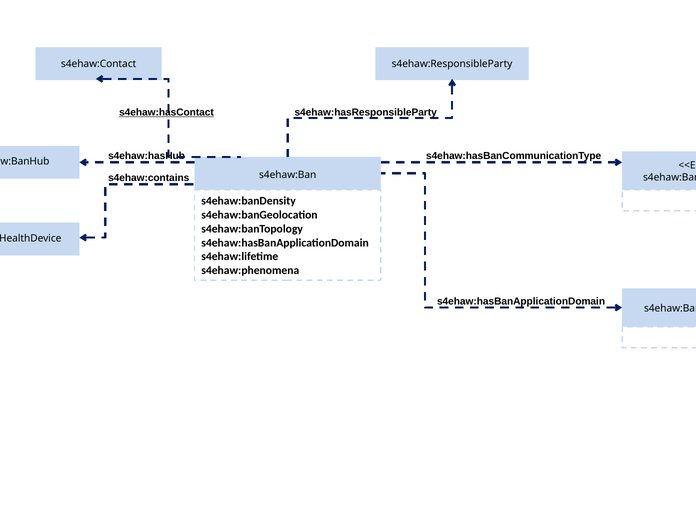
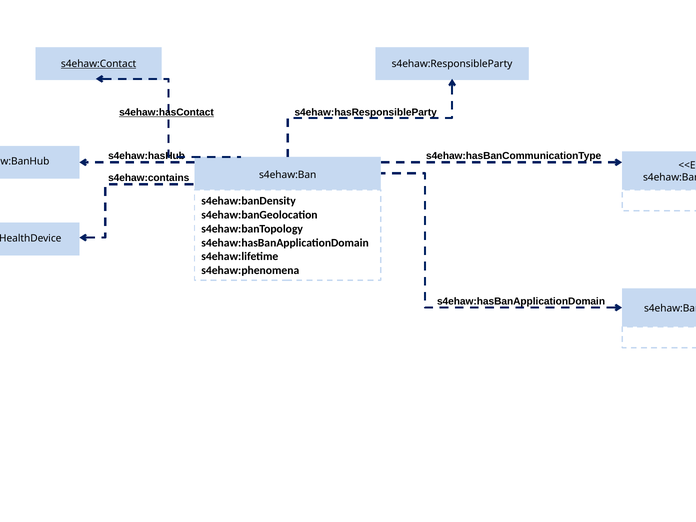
s4ehaw:Contact underline: none -> present (99, 64)
